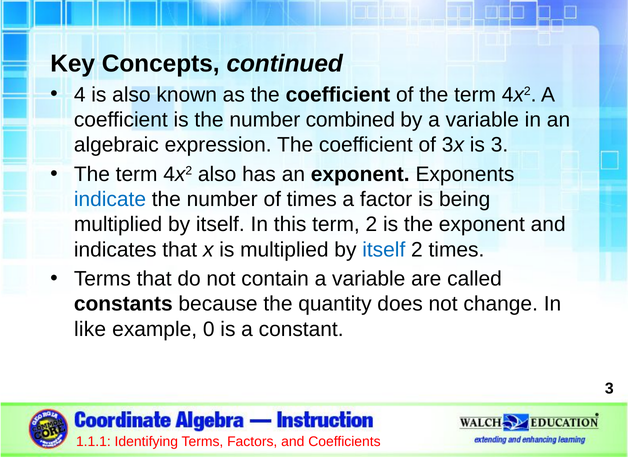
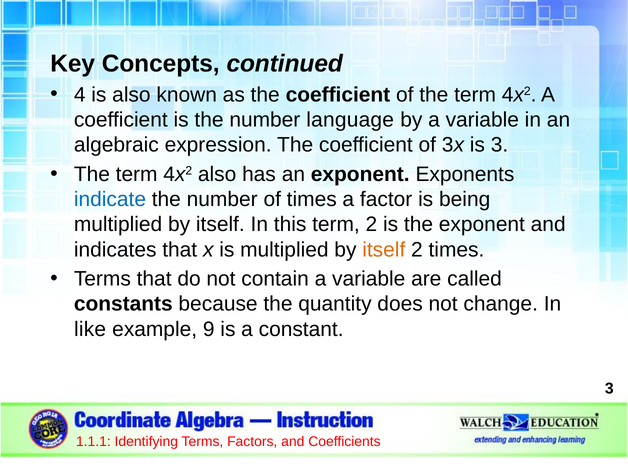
combined: combined -> language (350, 120)
itself colour: blue -> orange (384, 250)
0: 0 -> 9 (209, 329)
